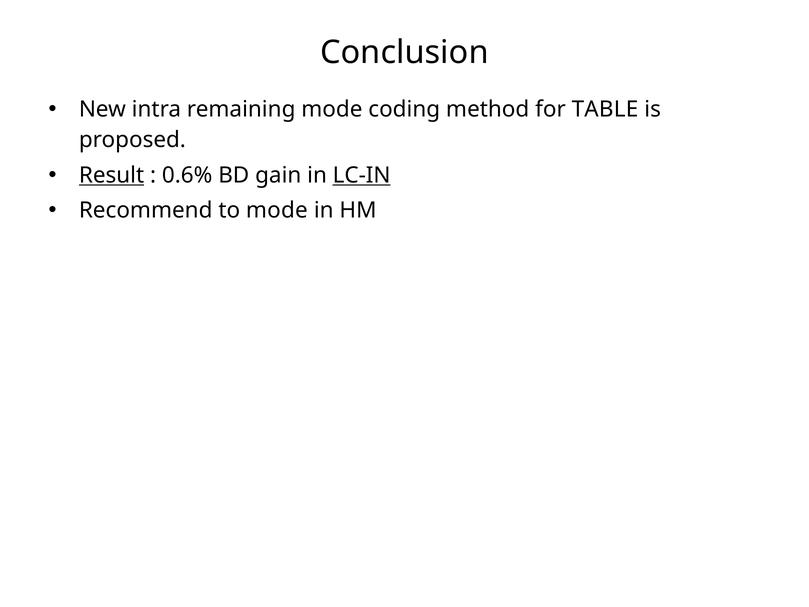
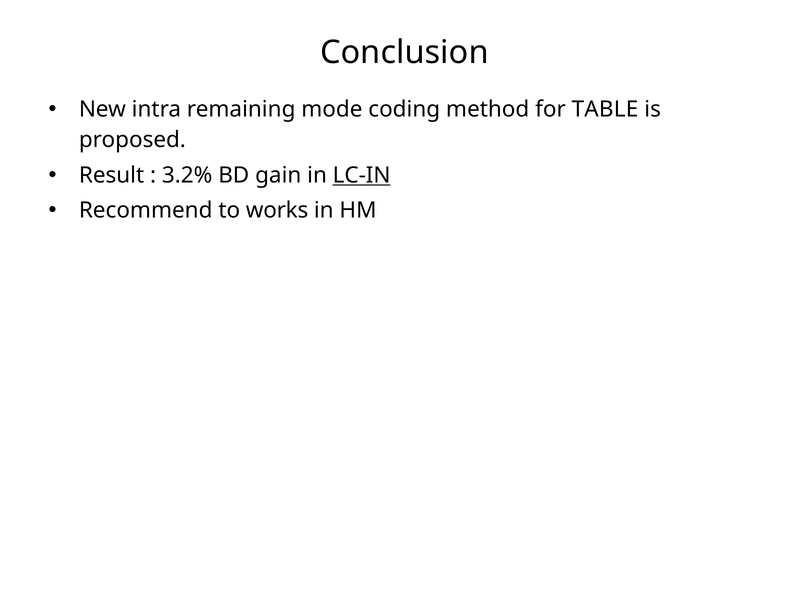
Result underline: present -> none (112, 175)
0.6%: 0.6% -> 3.2% (187, 175)
to mode: mode -> works (277, 210)
